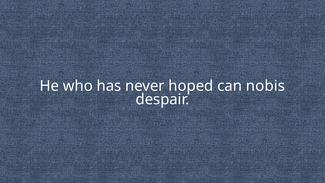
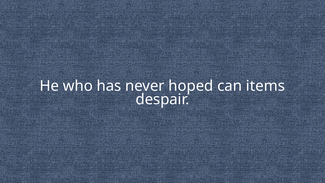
nobis: nobis -> items (265, 86)
